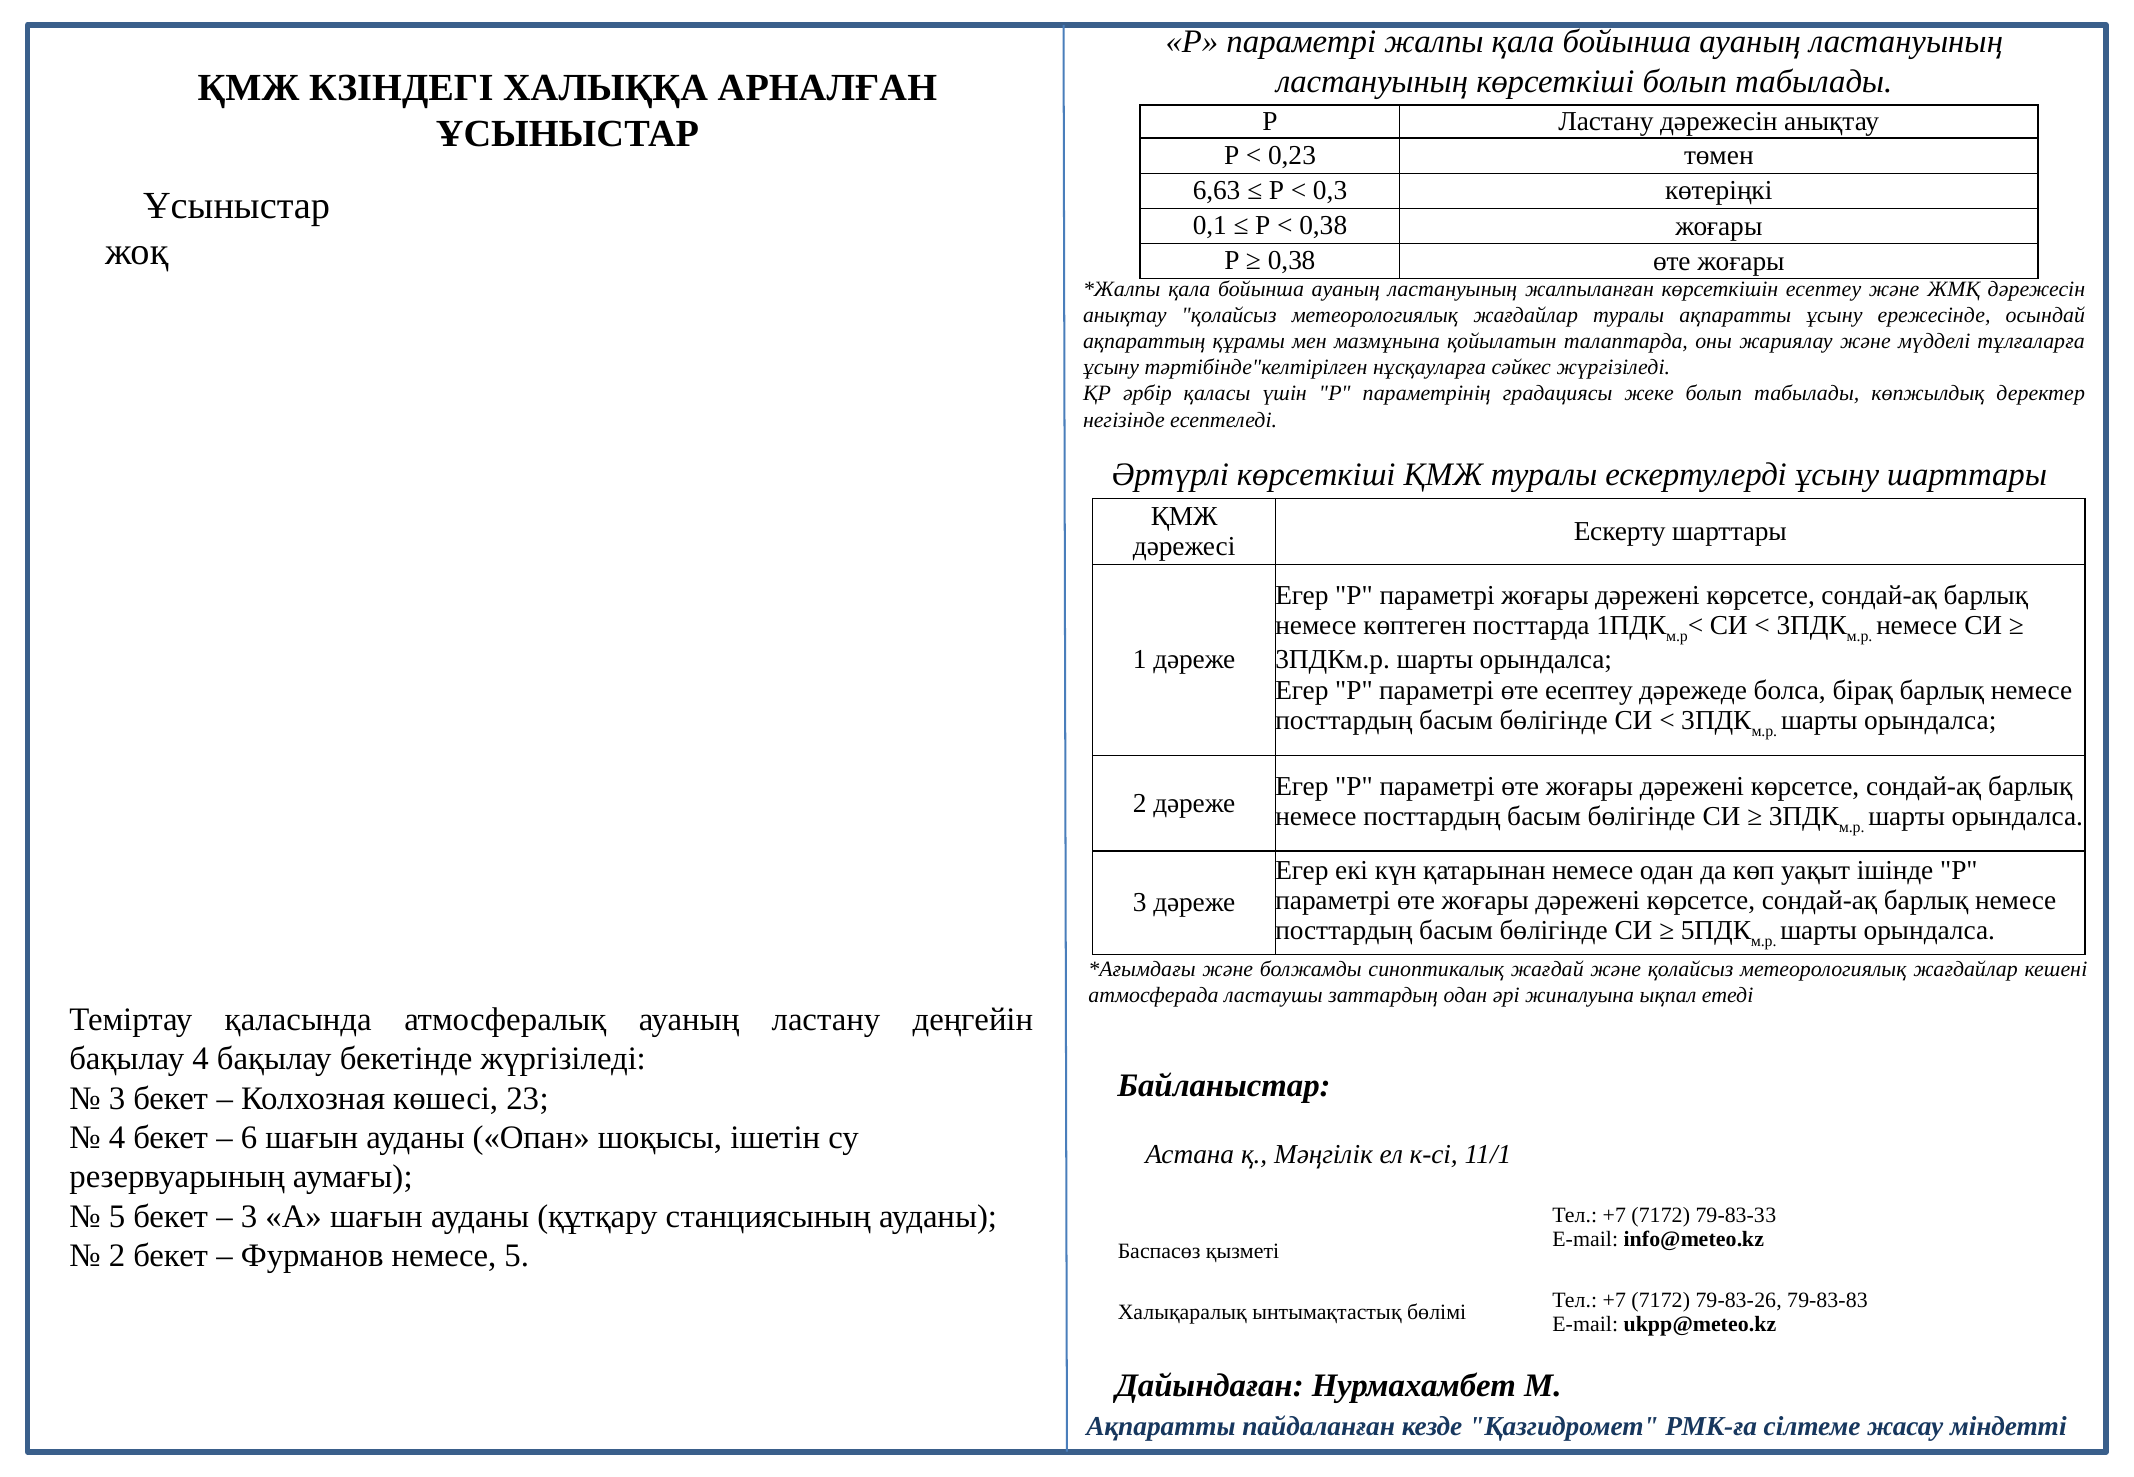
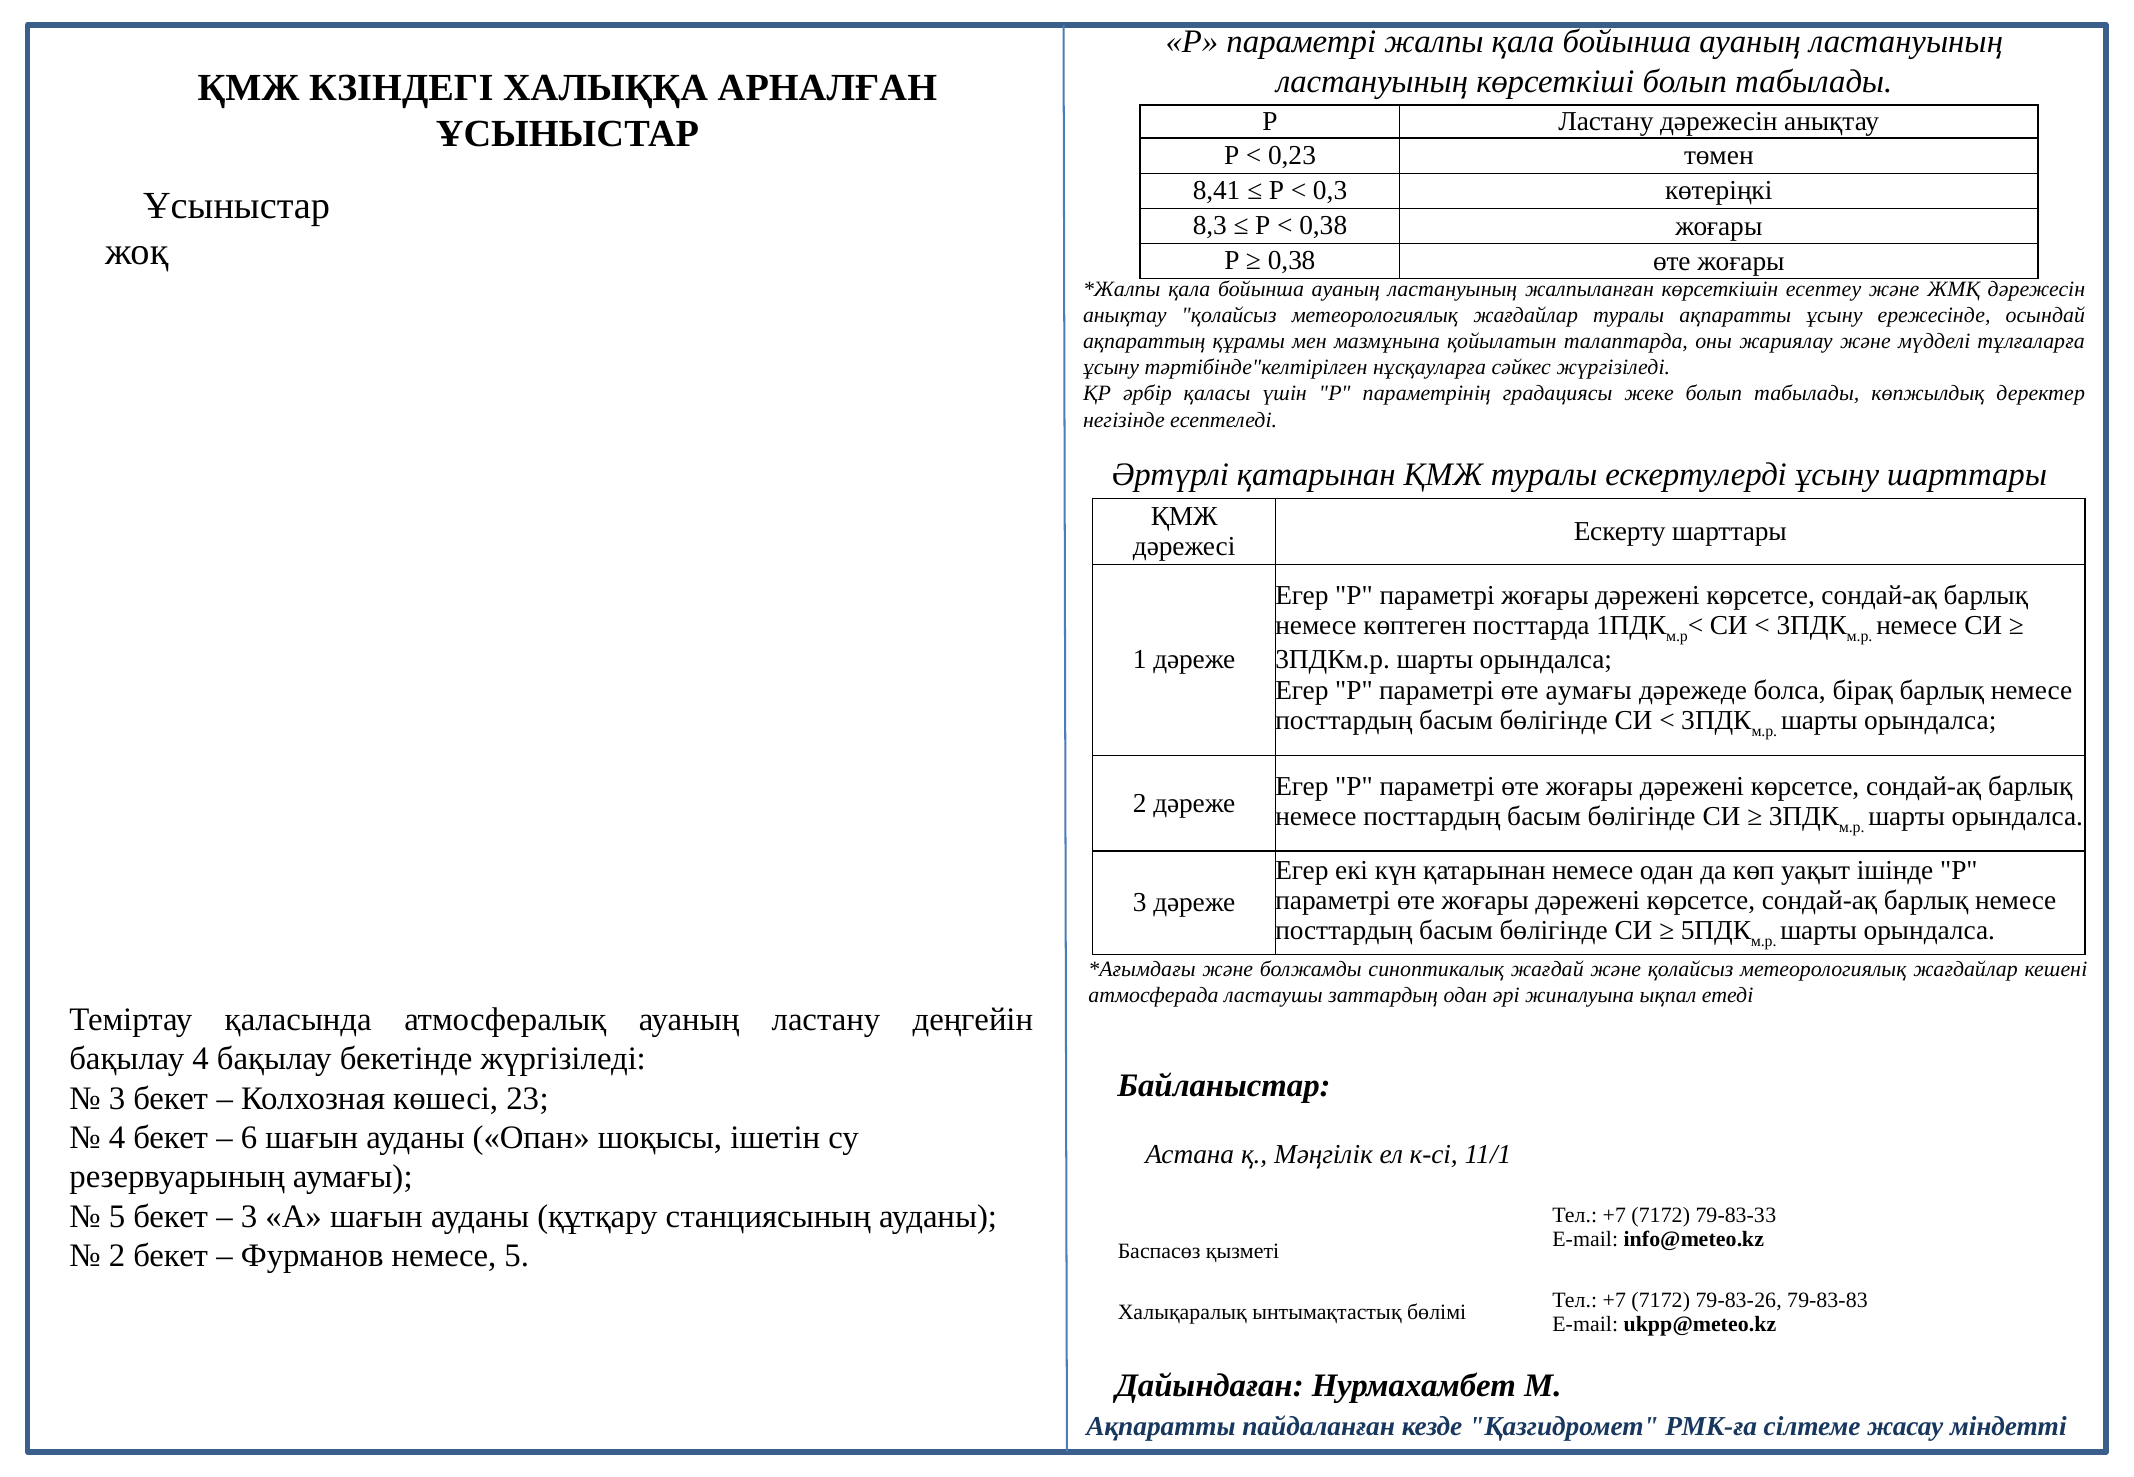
6,63: 6,63 -> 8,41 (1217, 191)
0,1: 0,1 -> 8,3 (1210, 226)
Әртүрлі көрсеткіші: көрсеткіші -> қатарынан (1316, 474)
өте есептеу: есептеу -> аумағы (1589, 690)
